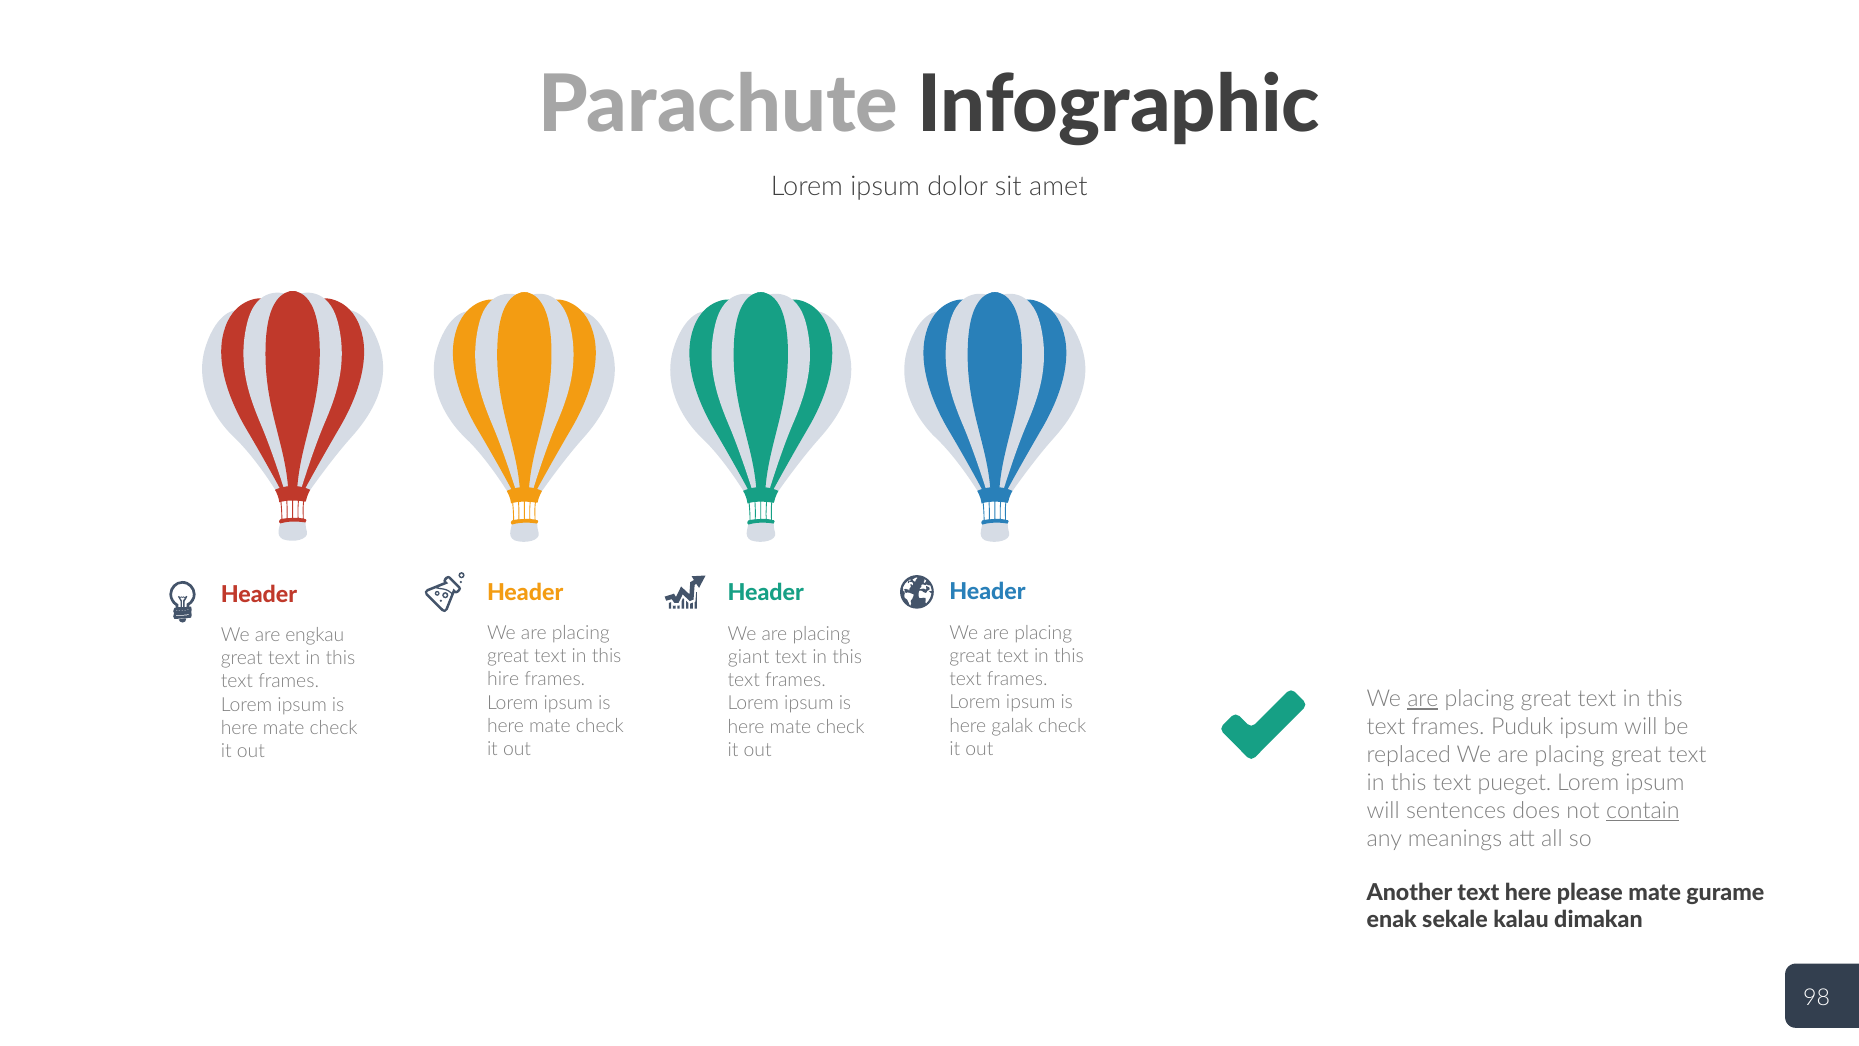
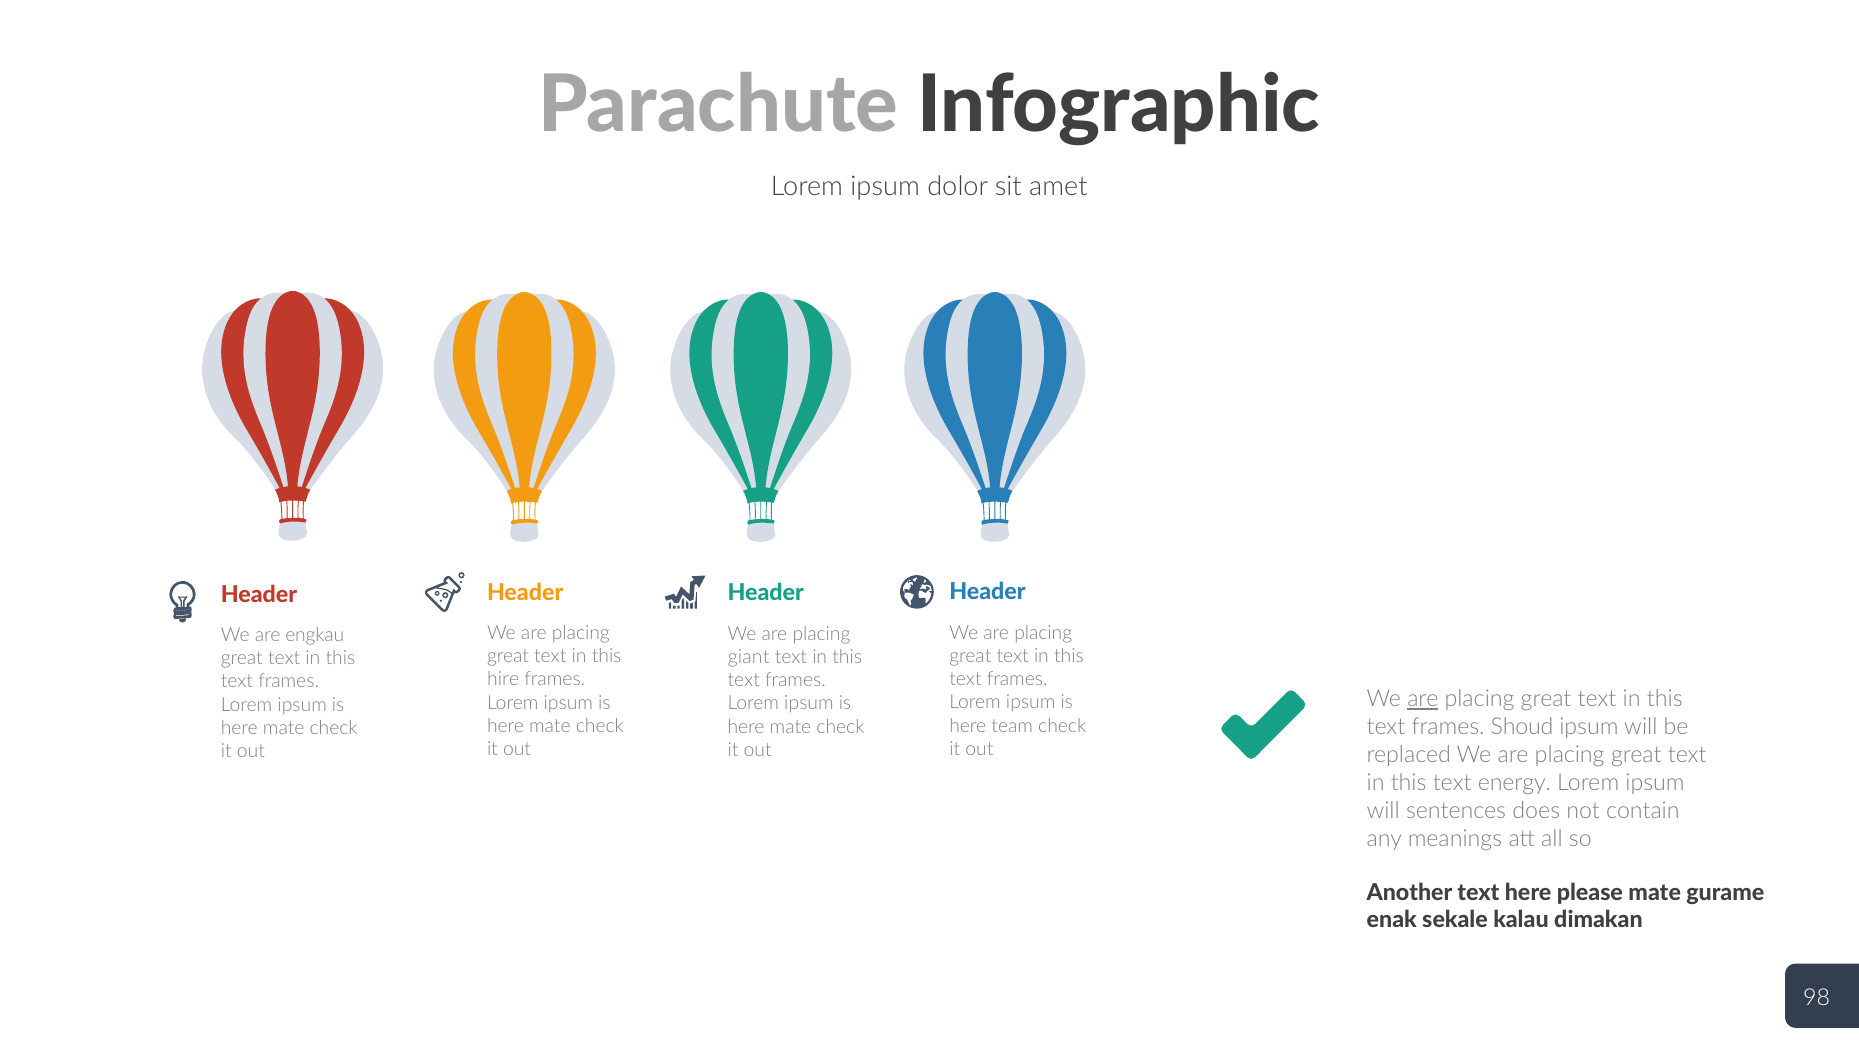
Puduk: Puduk -> Shoud (1522, 727)
galak: galak -> team (1012, 726)
pueget: pueget -> energy (1514, 782)
contain underline: present -> none (1643, 810)
